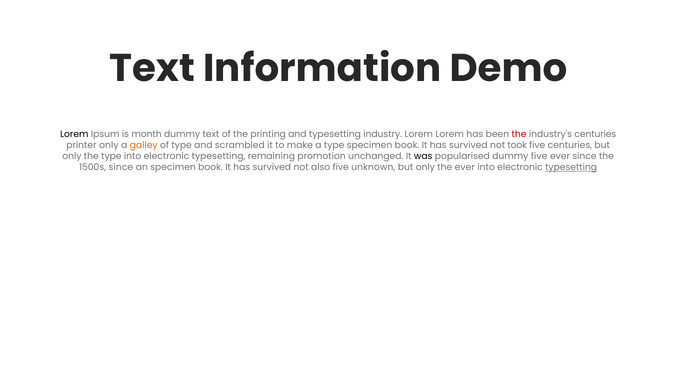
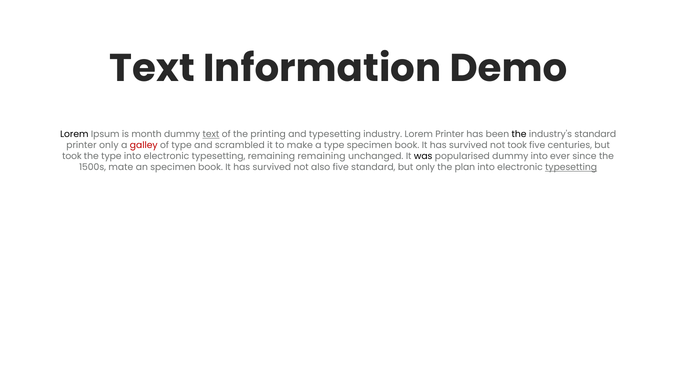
text underline: none -> present (211, 134)
Lorem Lorem: Lorem -> Printer (450, 134)
the colour: red -> black (519, 134)
industry's centuries: centuries -> standard (595, 134)
galley colour: orange -> red (144, 145)
only: only -> took (72, 156)
remaining promotion: promotion -> remaining (322, 156)
dummy five: five -> into (539, 156)
1500s since: since -> mate (121, 167)
five unknown: unknown -> standard (373, 167)
the ever: ever -> plan (465, 167)
